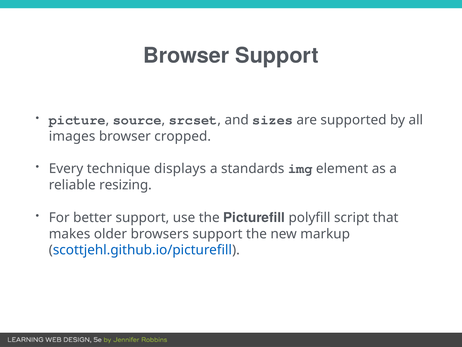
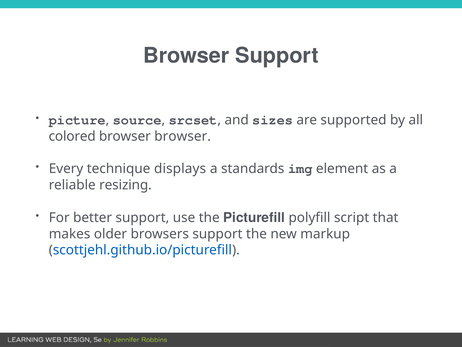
images: images -> colored (72, 136)
browser cropped: cropped -> browser (183, 136)
